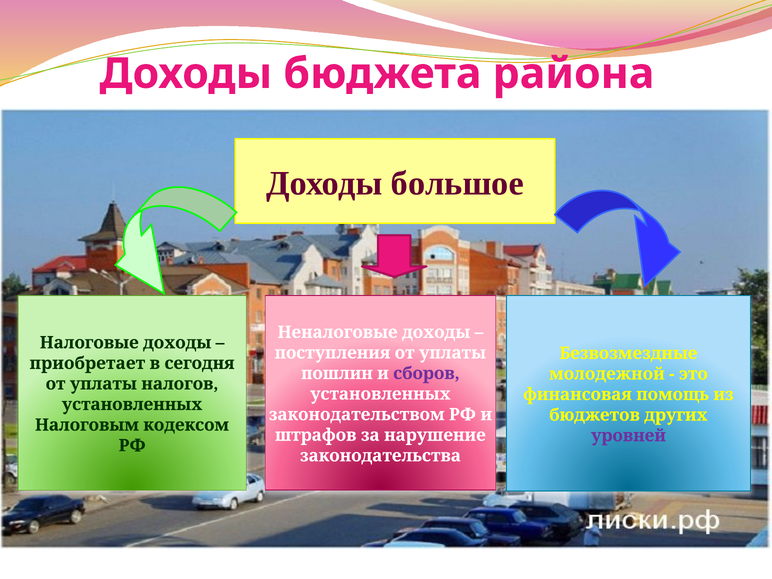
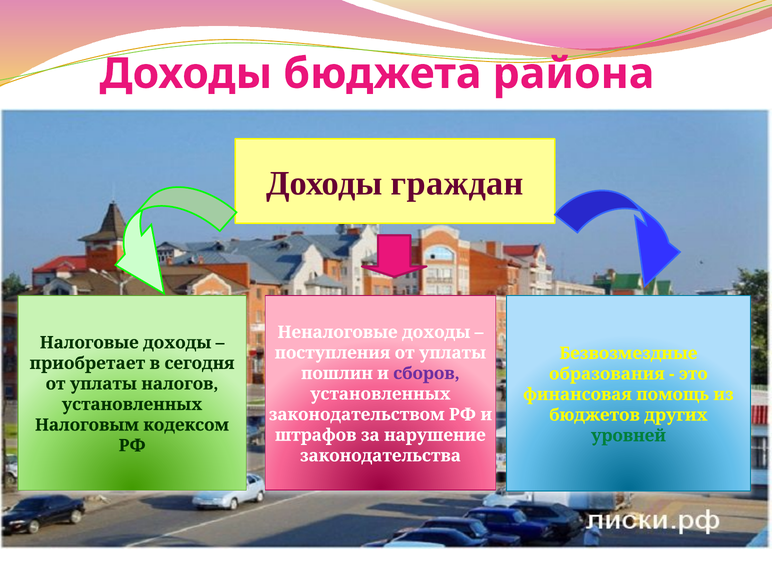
большое: большое -> граждан (457, 183)
молодежной: молодежной -> образования (607, 374)
уровней colour: purple -> green (629, 436)
